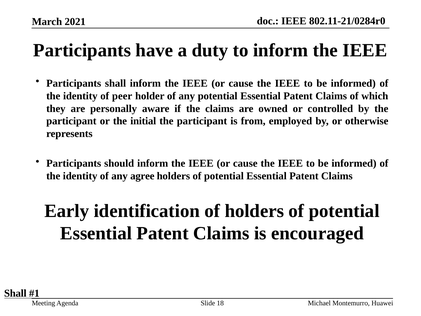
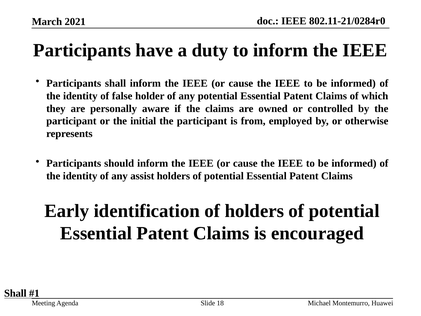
peer: peer -> false (122, 96)
agree: agree -> assist (142, 176)
